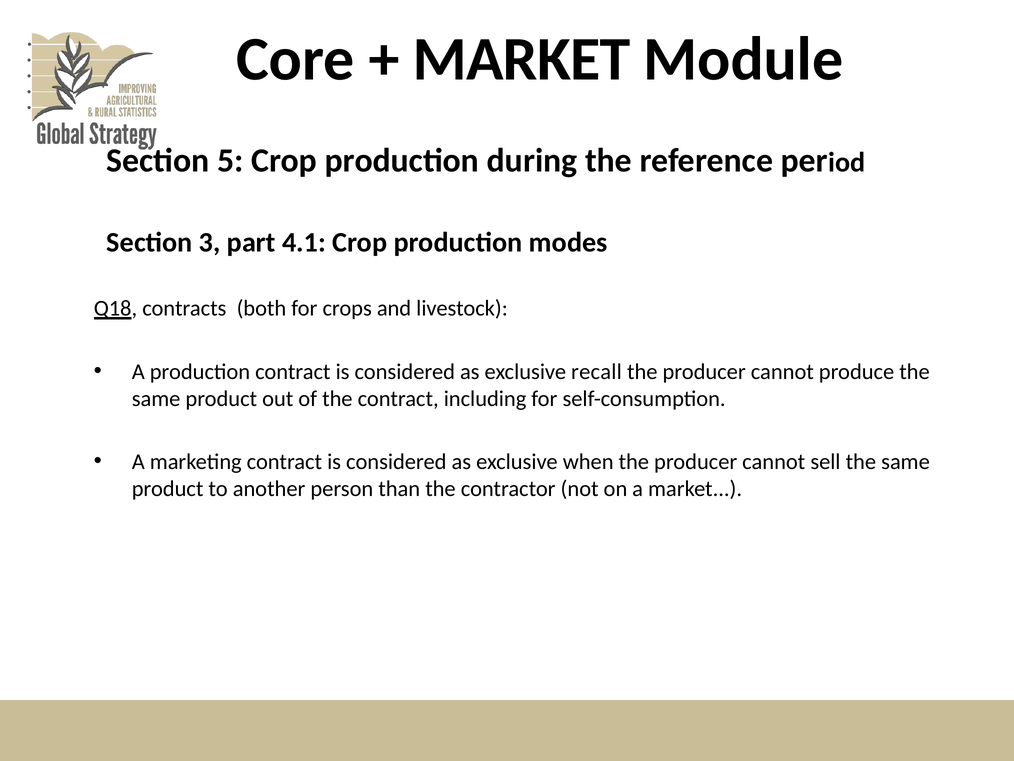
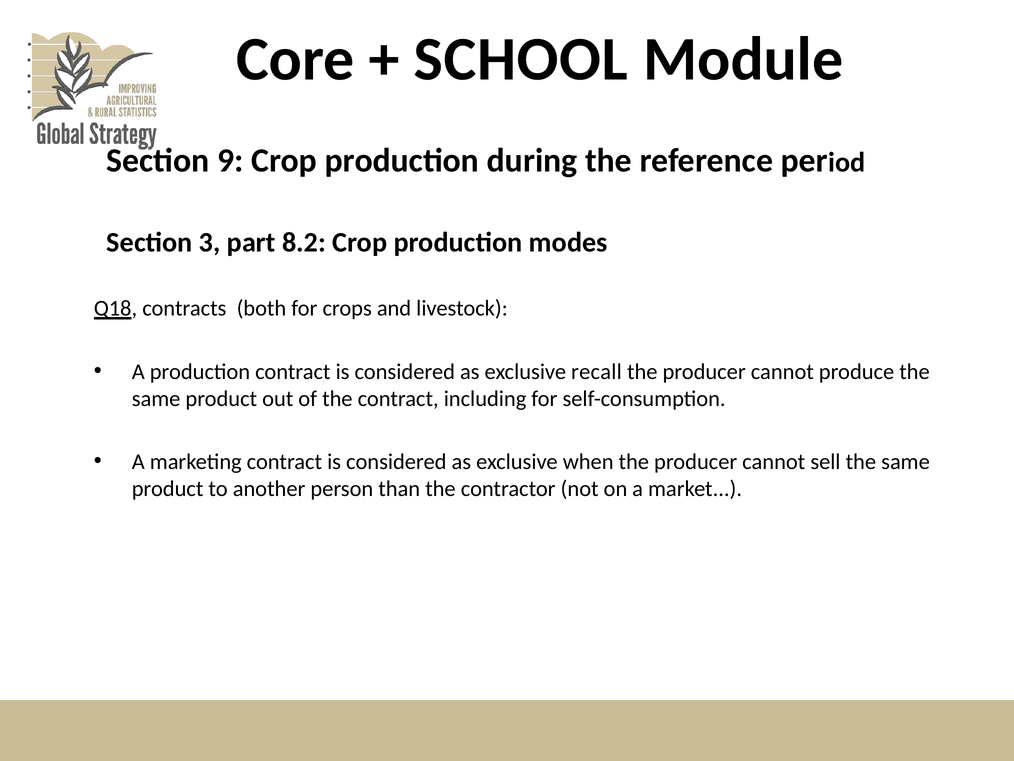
MARKET: MARKET -> SCHOOL (521, 59)
5: 5 -> 9 (231, 160)
4.1: 4.1 -> 8.2 (304, 242)
